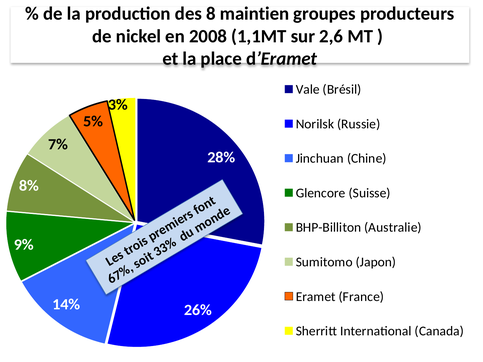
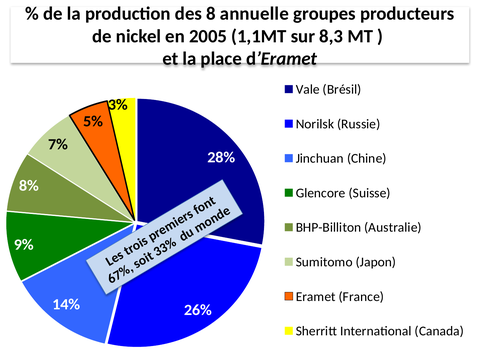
maintien: maintien -> annuelle (254, 14)
2008: 2008 -> 2005 (208, 36)
2,6: 2,6 -> 8,3 (331, 36)
